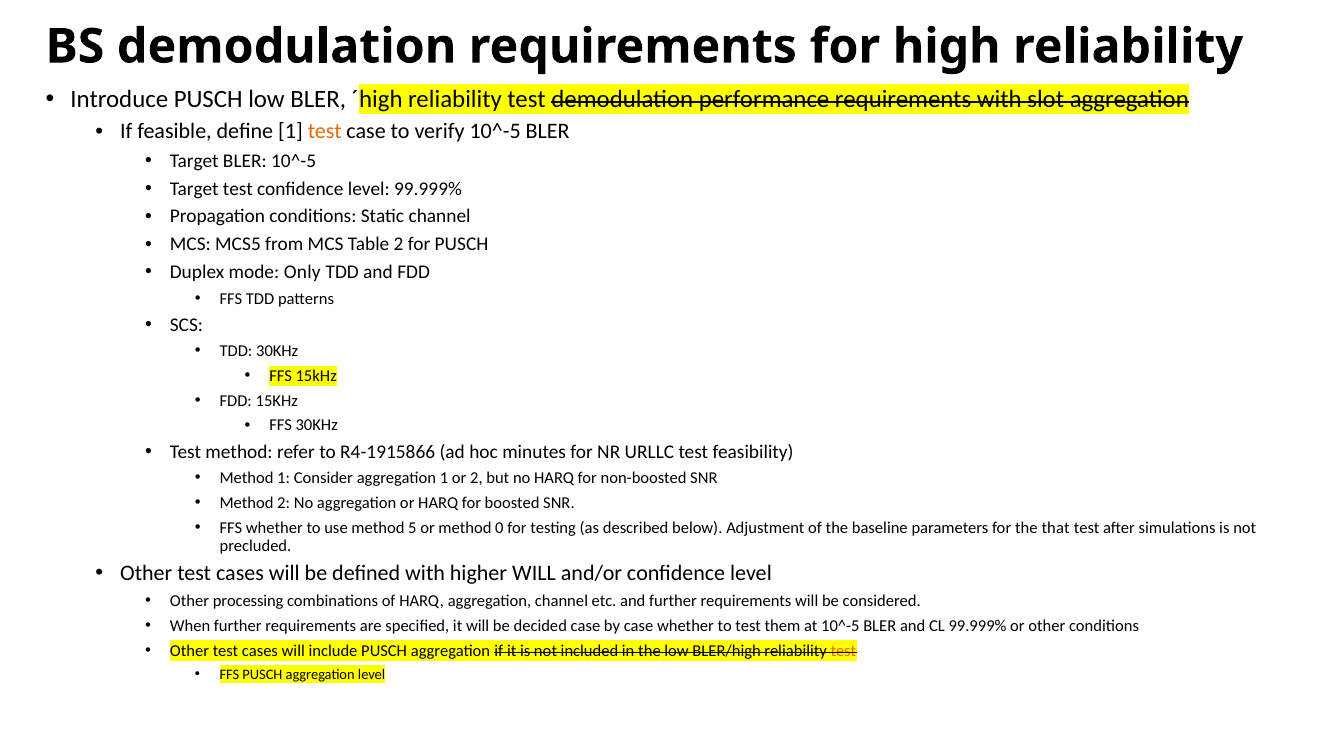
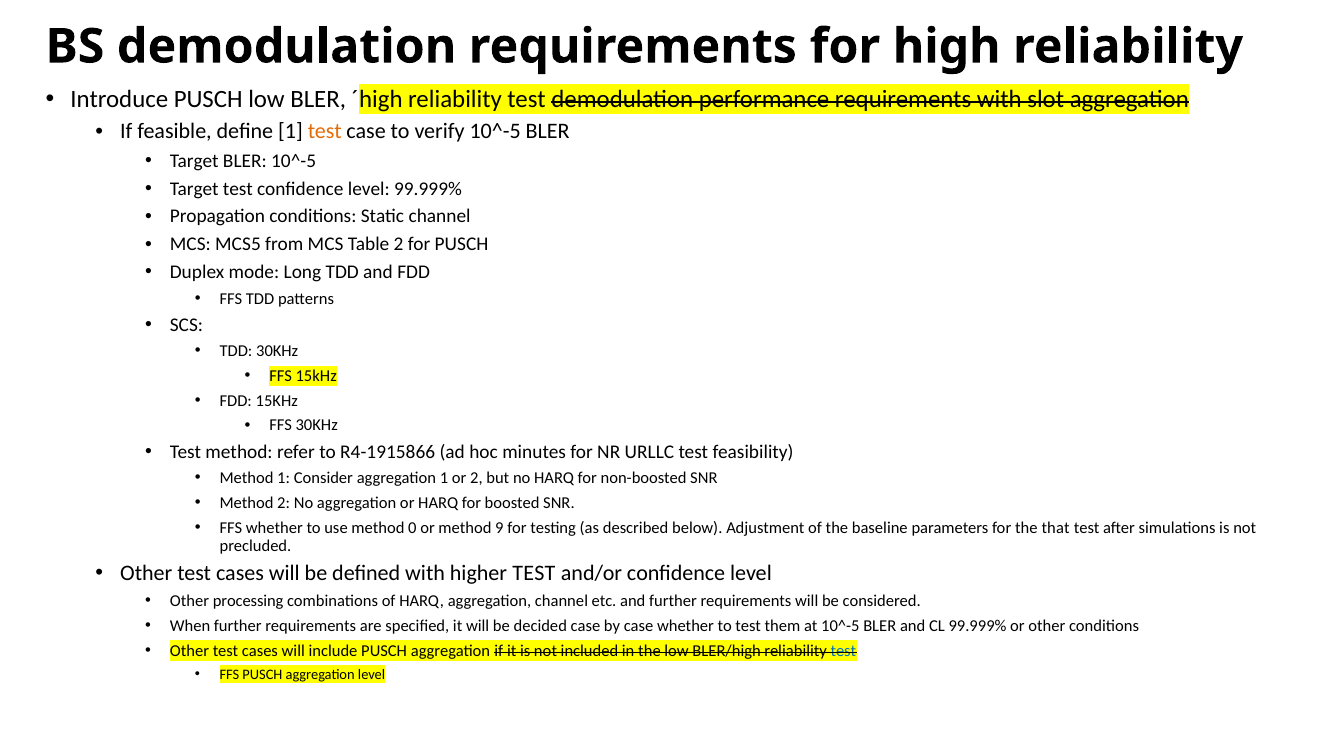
Only: Only -> Long (302, 272)
5: 5 -> 0 (412, 528)
0: 0 -> 9 (499, 528)
higher WILL: WILL -> TEST (534, 573)
test colour: orange -> blue (843, 651)
